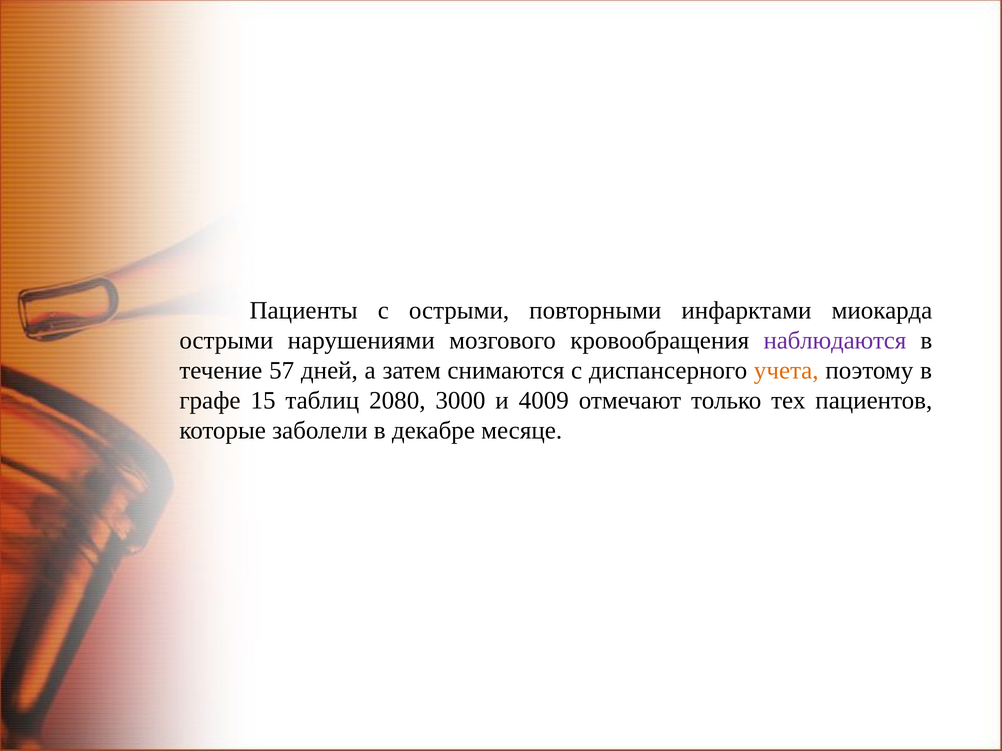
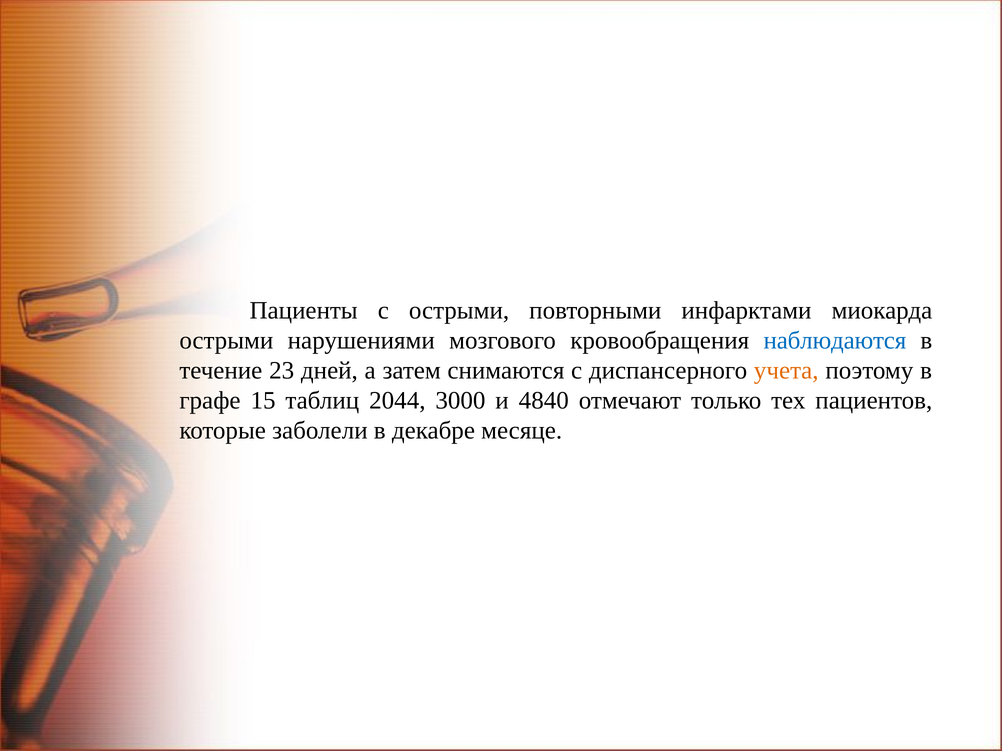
наблюдаются colour: purple -> blue (835, 341)
57: 57 -> 23 (282, 371)
2080: 2080 -> 2044 (397, 401)
4009: 4009 -> 4840 (544, 401)
